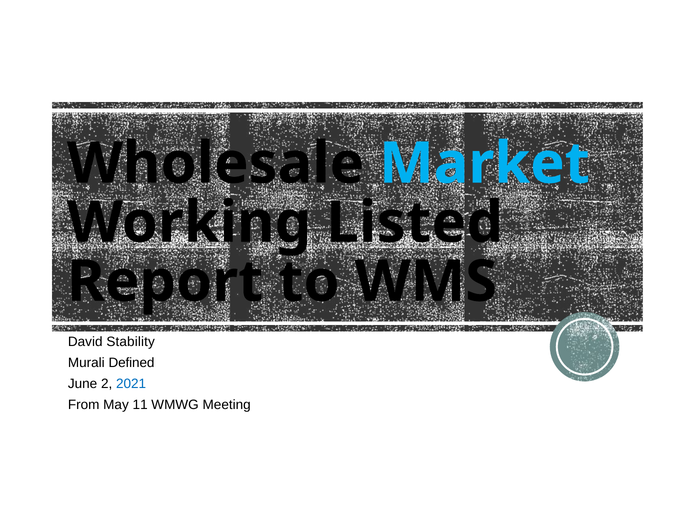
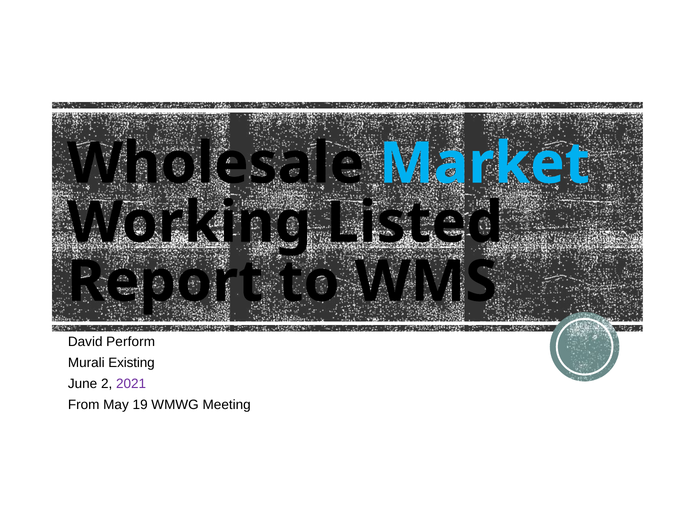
Stability: Stability -> Perform (131, 342)
Defined: Defined -> Existing (131, 363)
2021 colour: blue -> purple (131, 384)
11: 11 -> 19 (140, 405)
